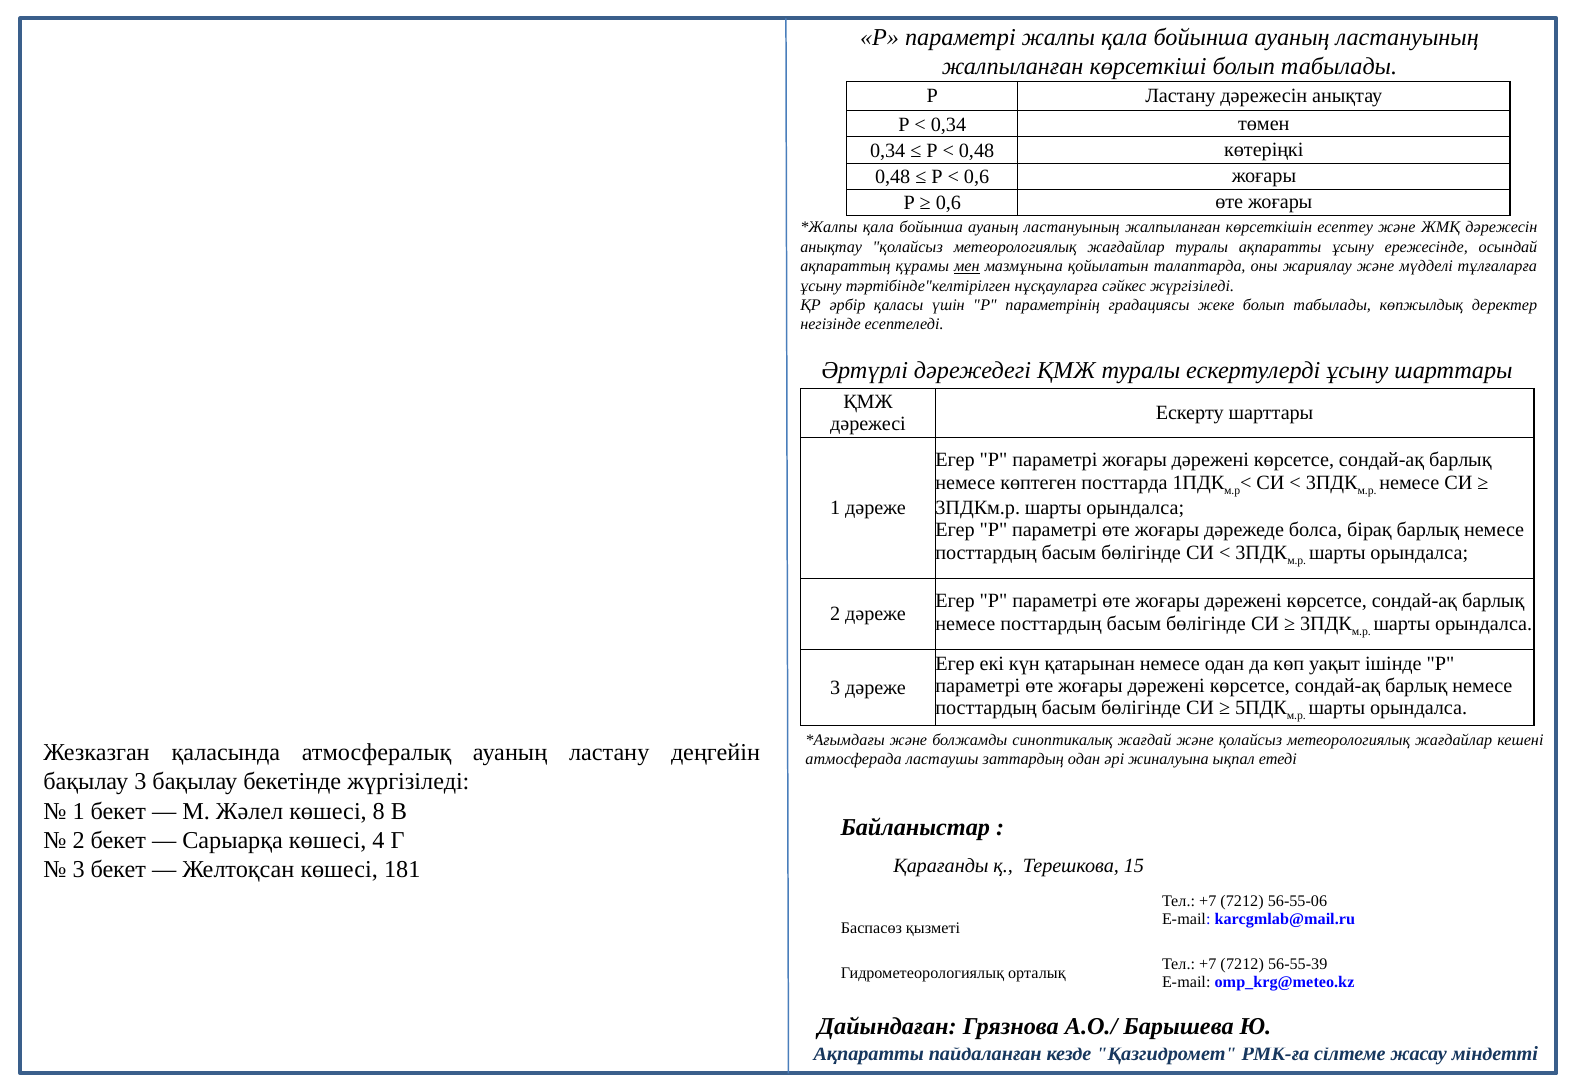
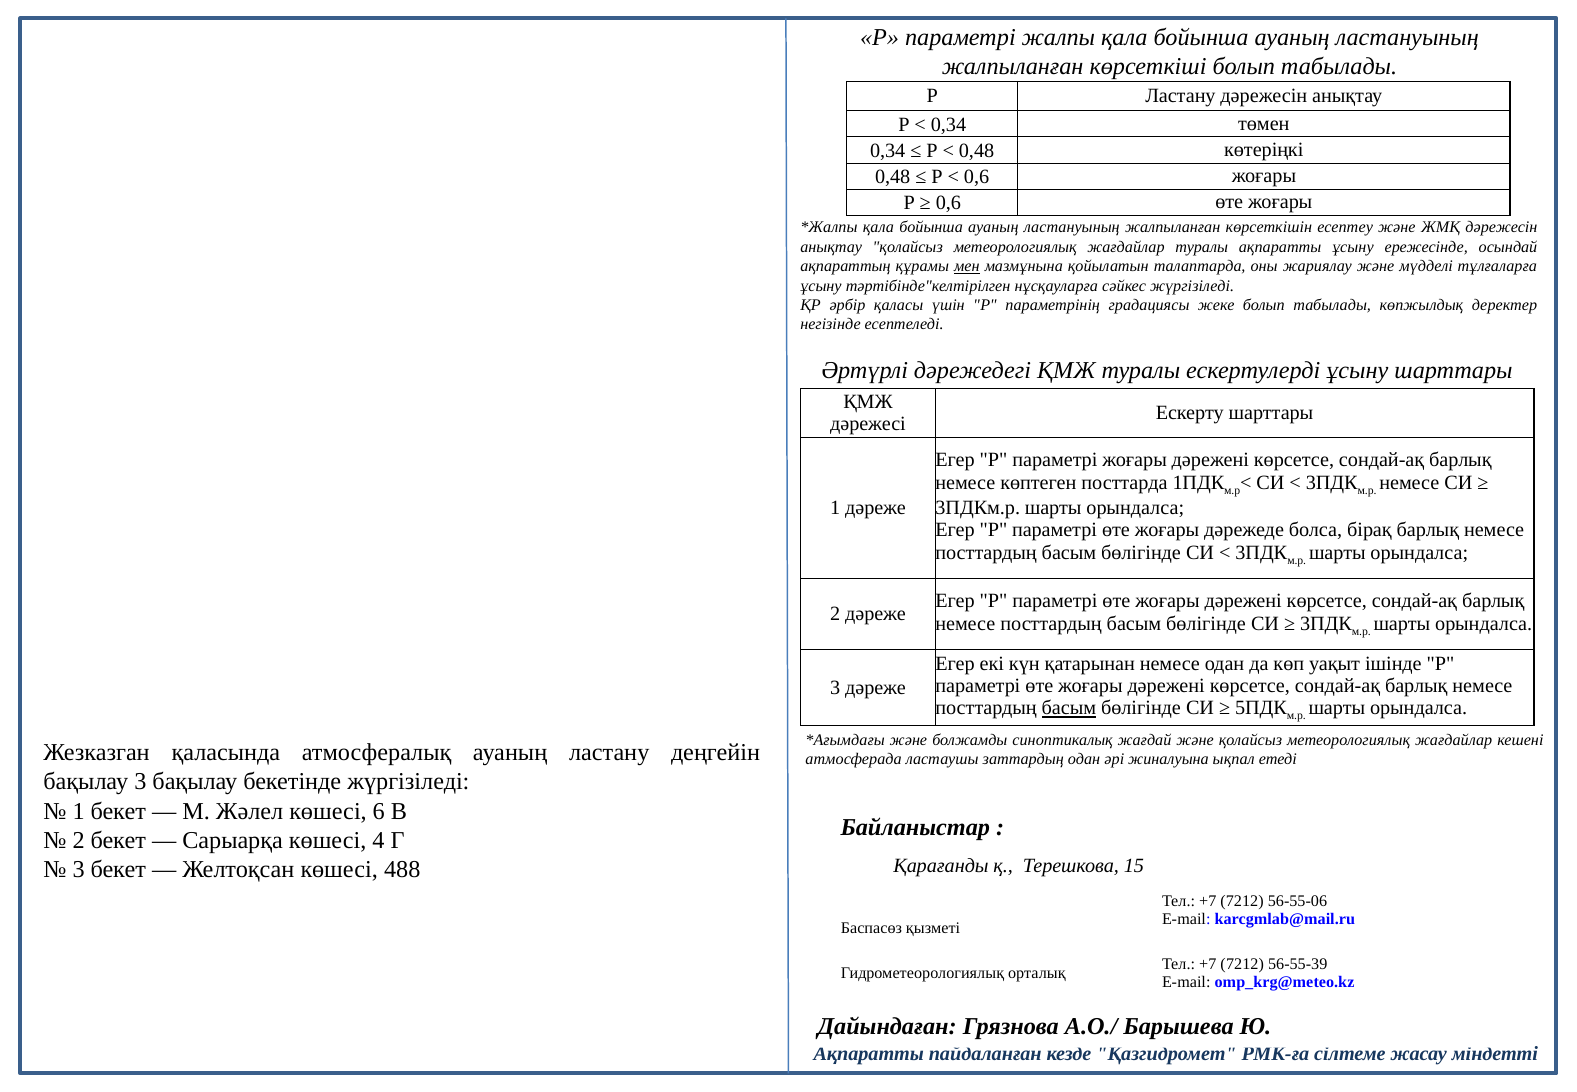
басым underline: none -> present (1069, 708)
8: 8 -> 6 (379, 811)
181: 181 -> 488 (402, 869)
